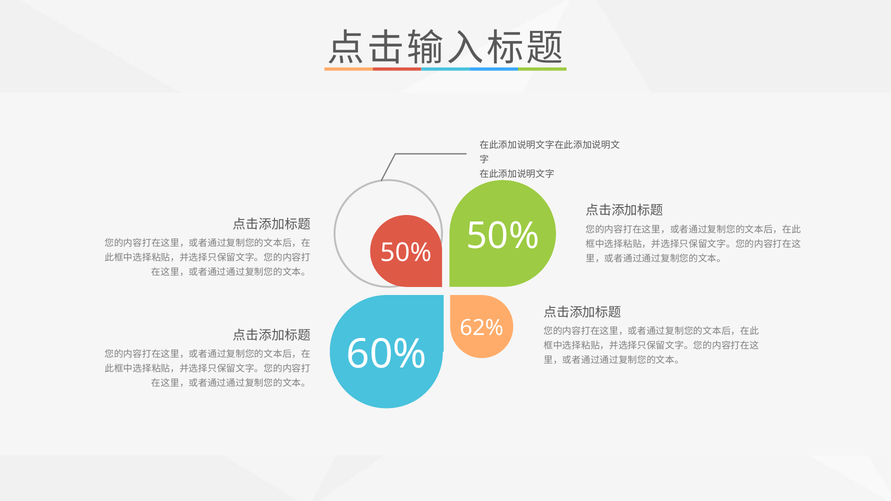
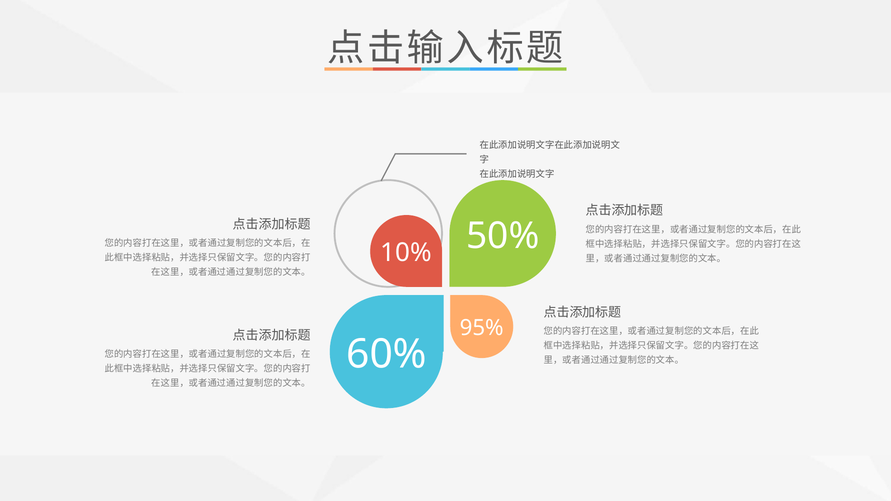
50%: 50% -> 10% (406, 253)
62%: 62% -> 95% (482, 328)
